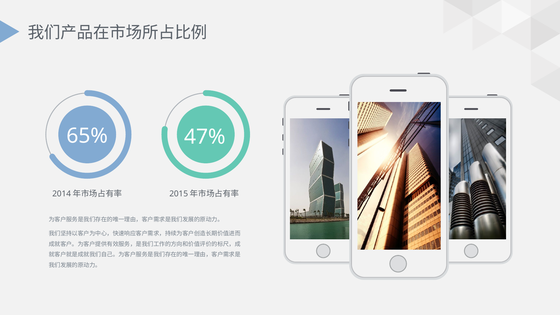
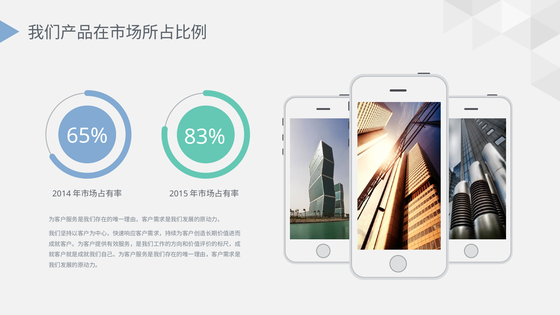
47%: 47% -> 83% (205, 137)
